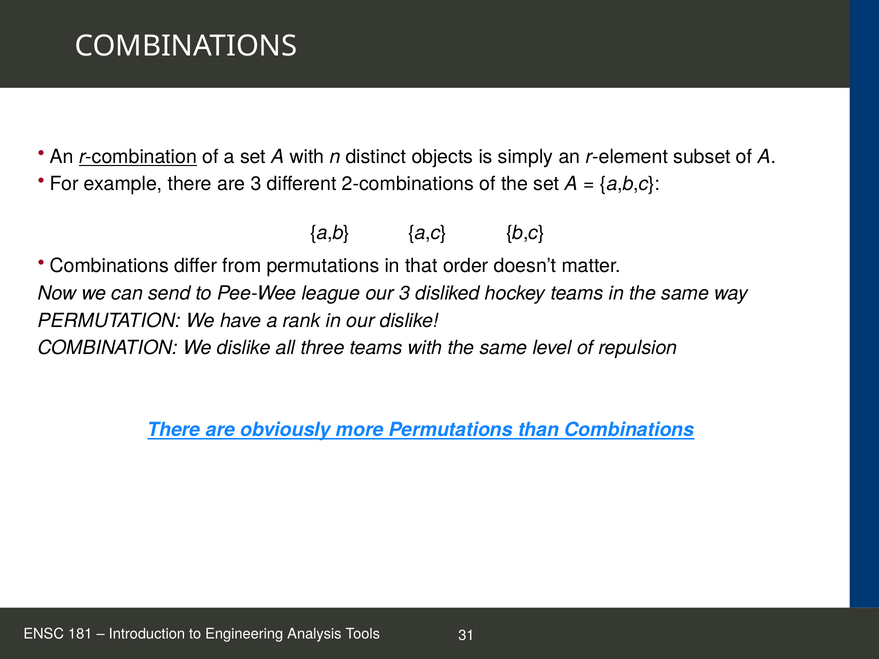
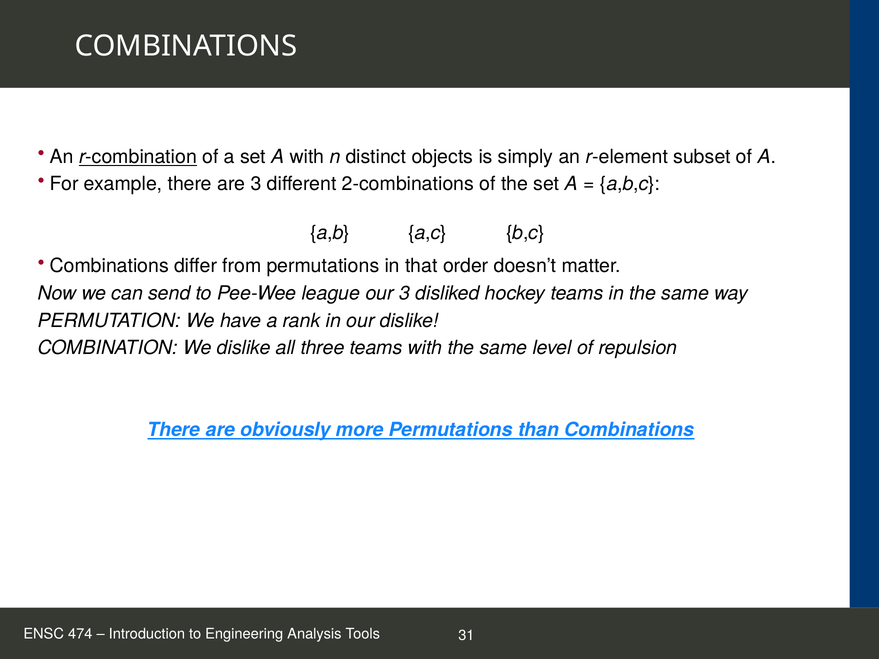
181: 181 -> 474 (80, 634)
